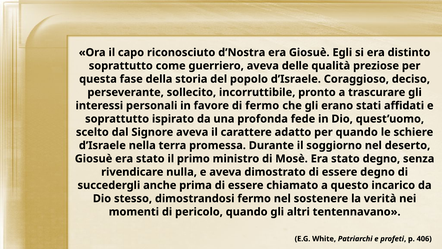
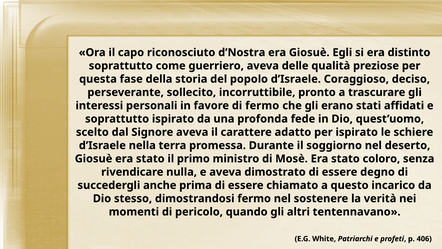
per quando: quando -> ispirato (357, 132)
stato degno: degno -> coloro (381, 158)
